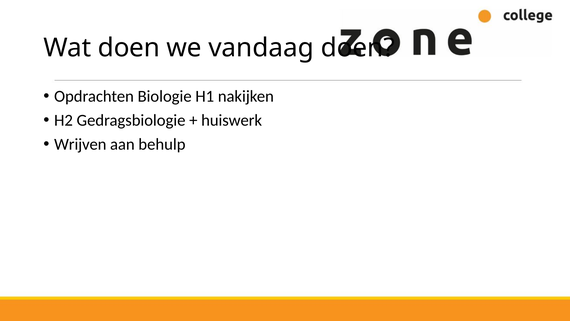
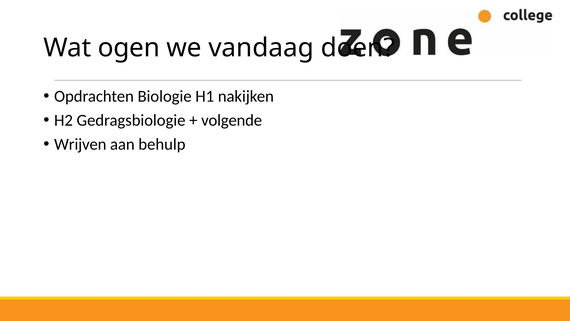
Wat doen: doen -> ogen (129, 48)
huiswerk: huiswerk -> volgende (232, 120)
